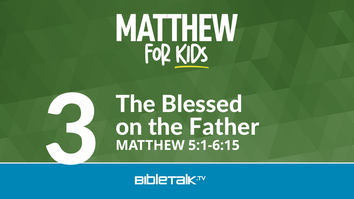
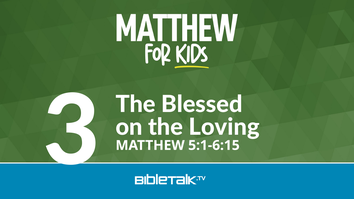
Father: Father -> Loving (224, 127)
